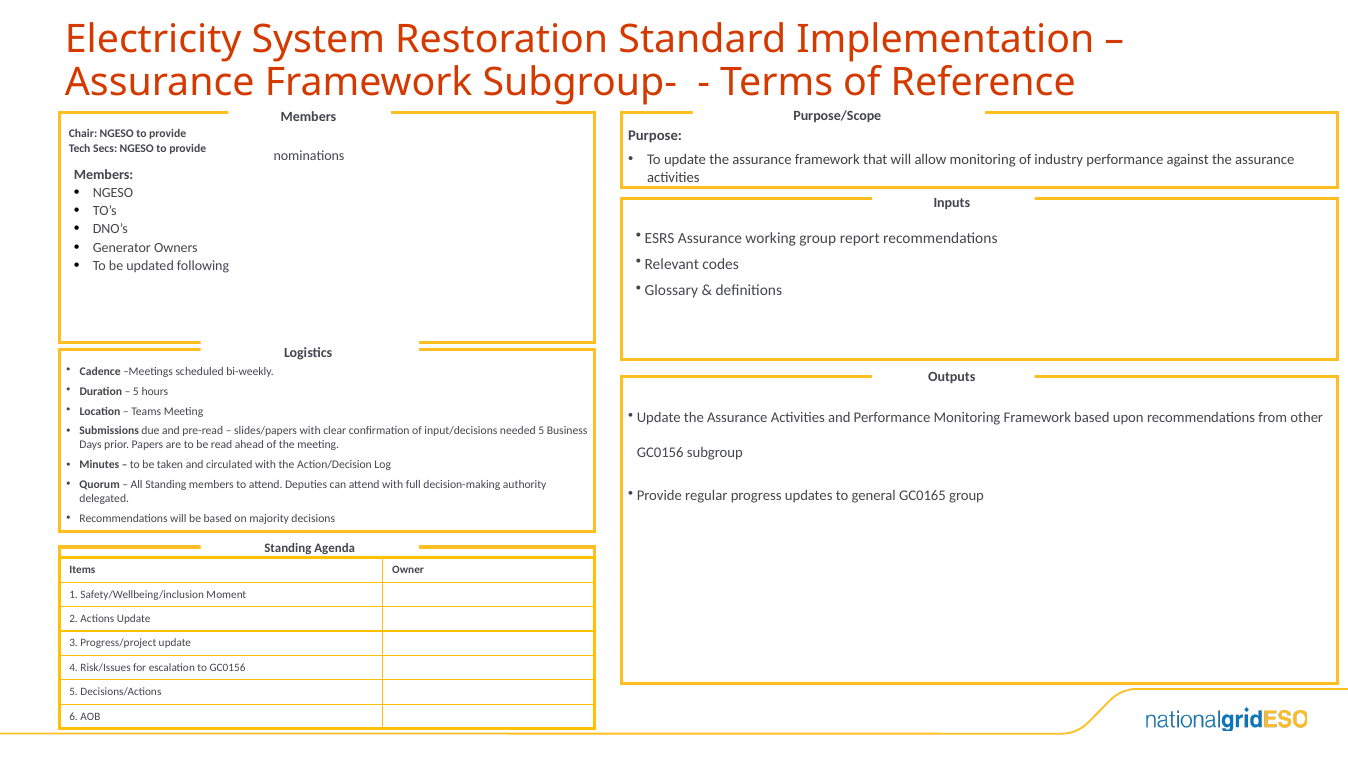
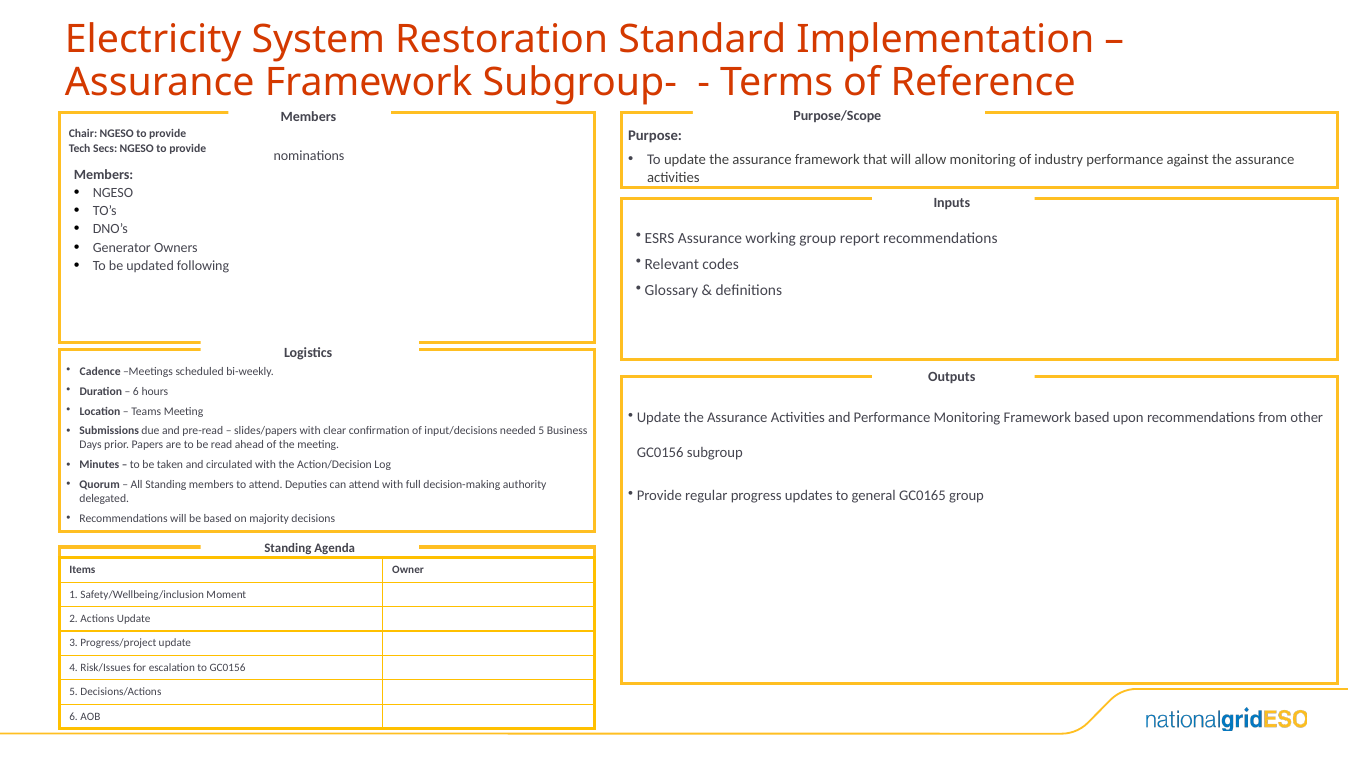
5: 5 -> 6 (136, 392)
